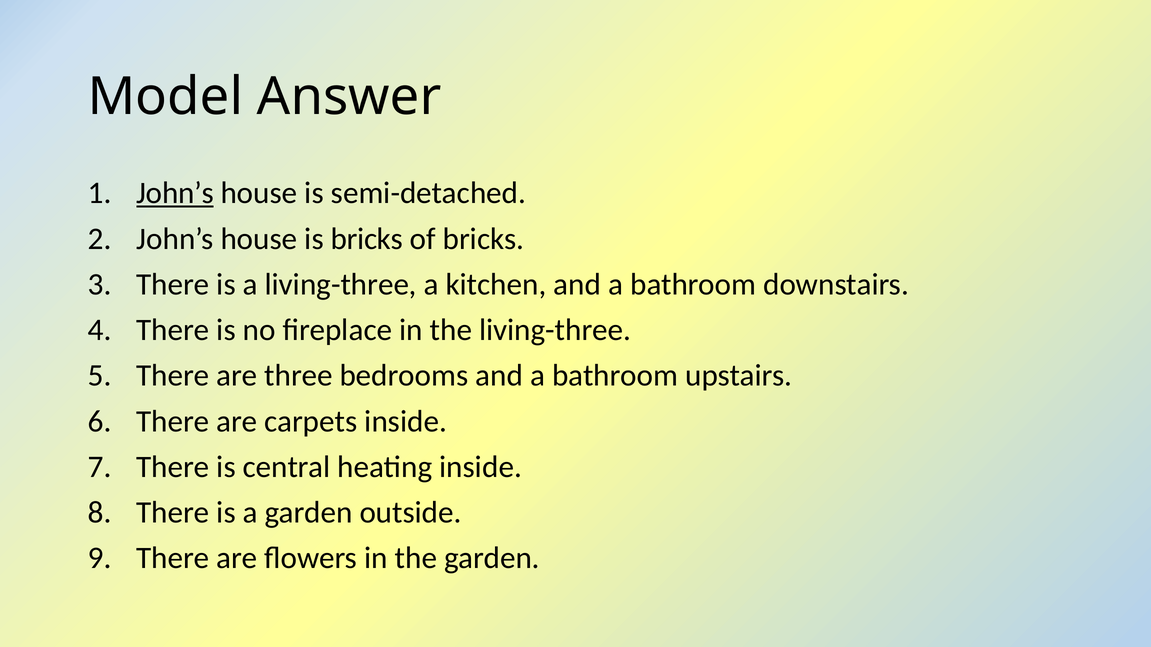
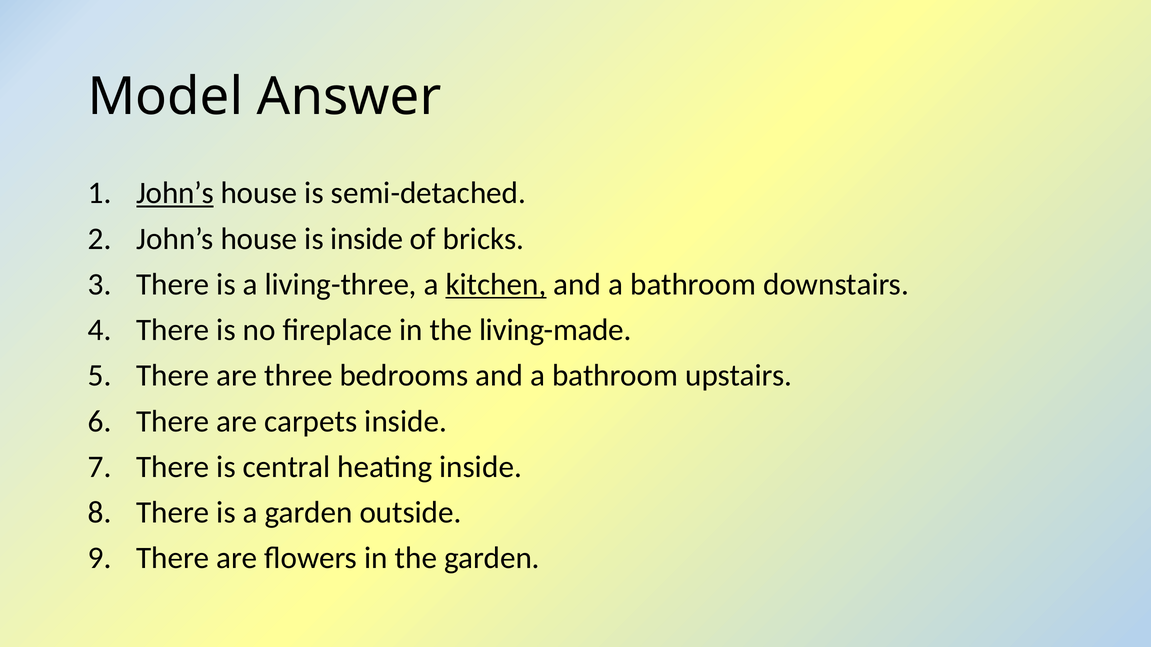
is bricks: bricks -> inside (367, 239)
kitchen underline: none -> present (496, 285)
the living-three: living-three -> living-made (555, 330)
